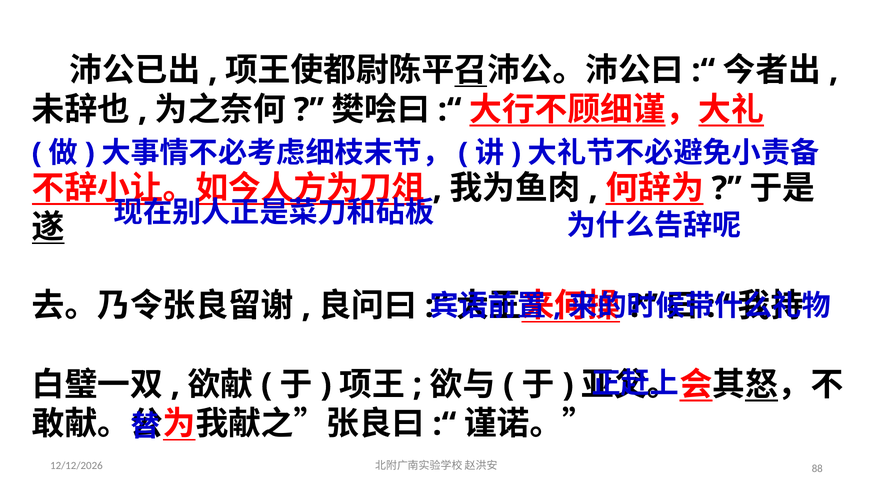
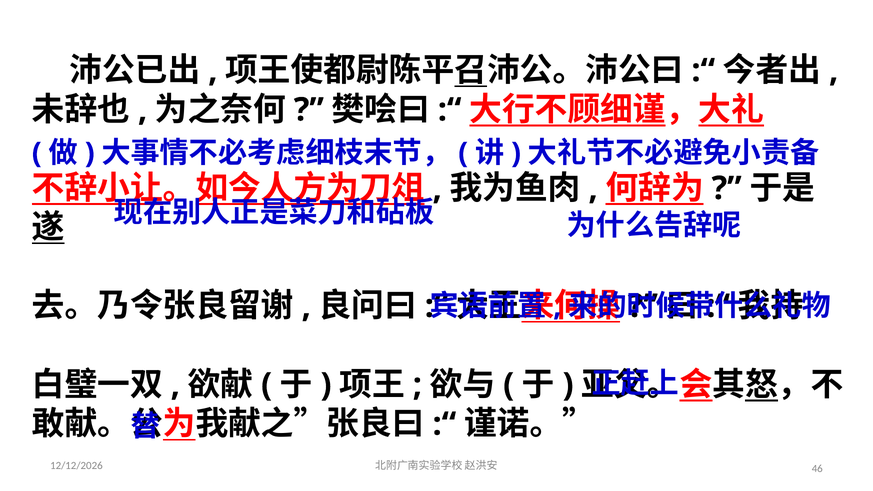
88: 88 -> 46 (817, 469)
